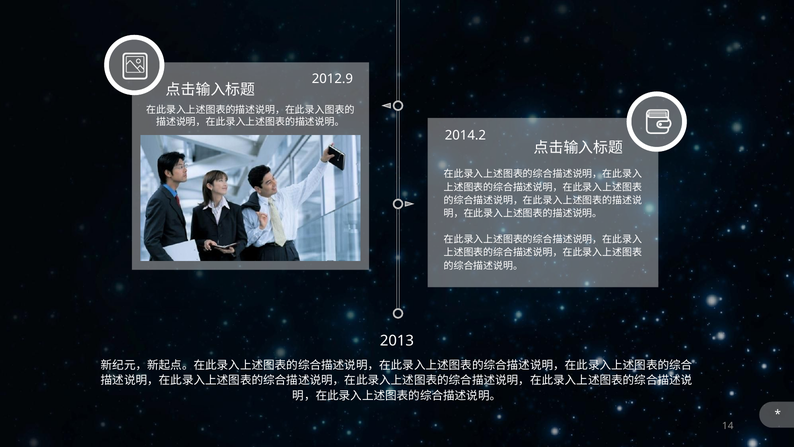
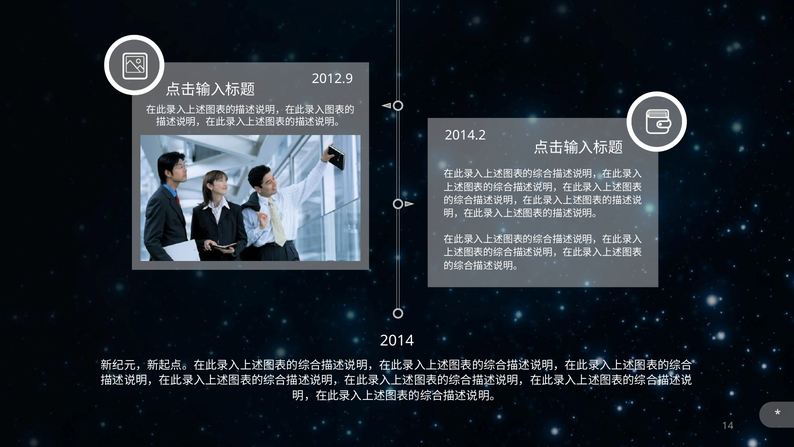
2013: 2013 -> 2014 (397, 340)
